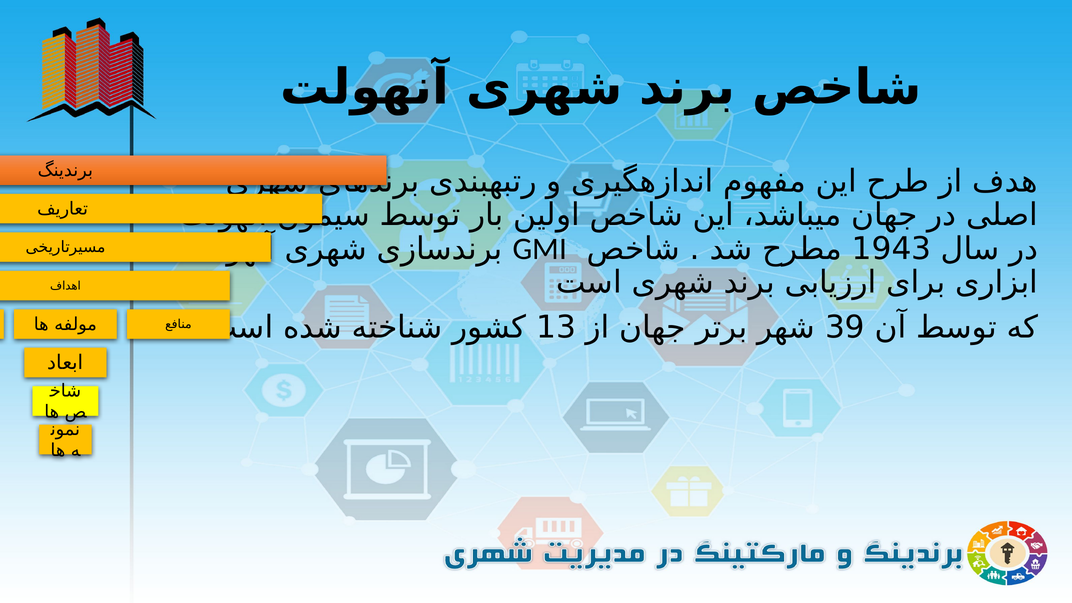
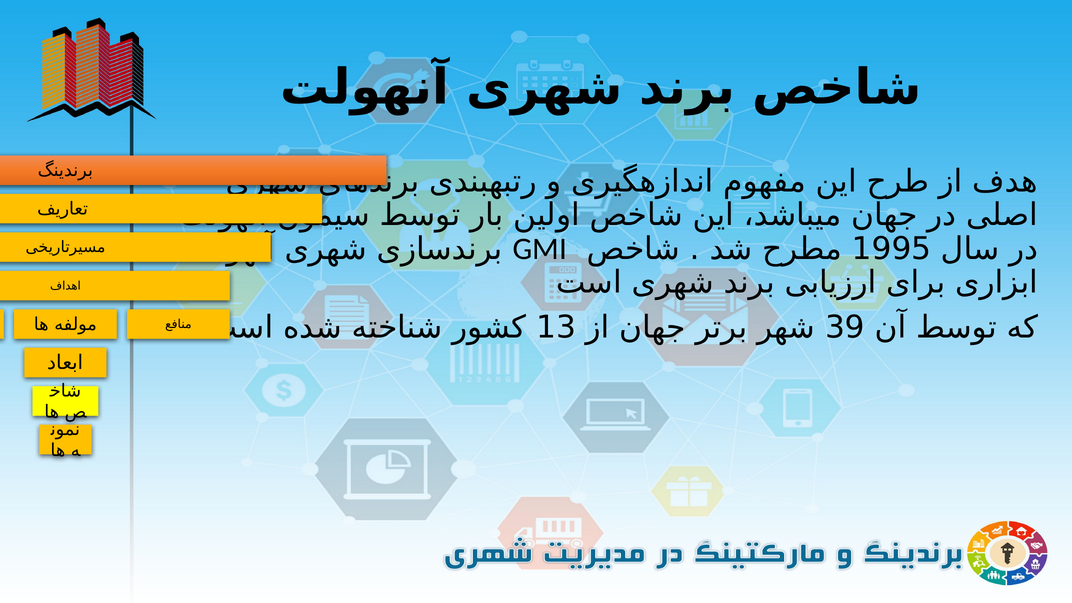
1943: 1943 -> 1995 (892, 249)
